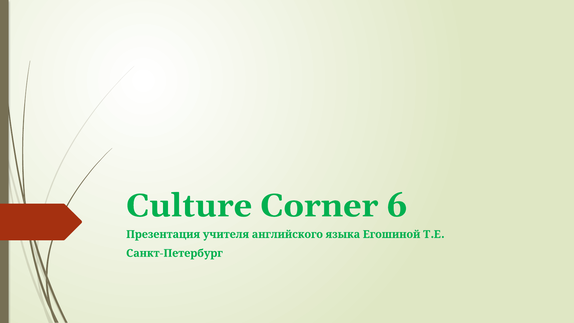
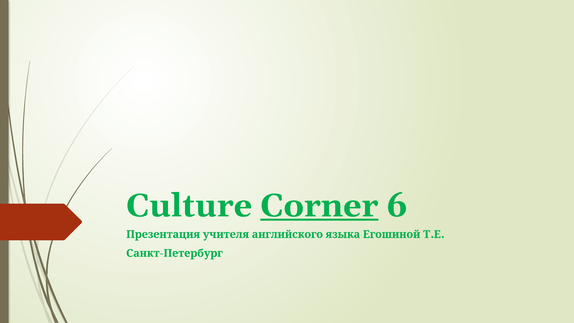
Corner underline: none -> present (319, 206)
